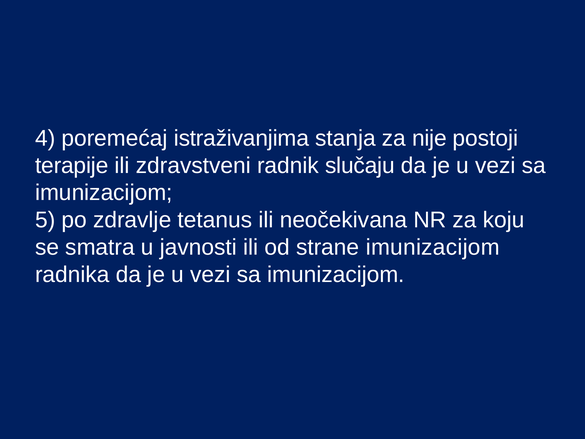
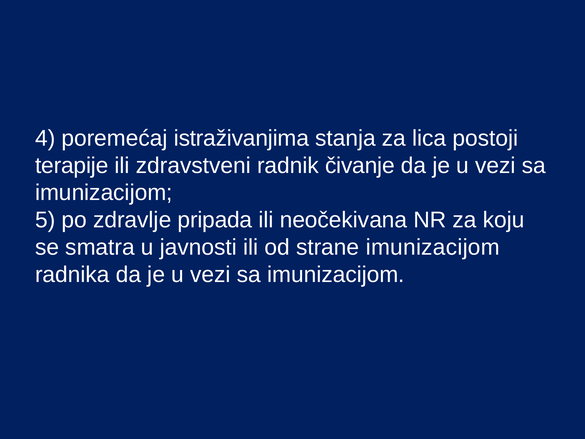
nije: nije -> lica (429, 138)
slučaju: slučaju -> čivanje (360, 165)
tetanus: tetanus -> pripada (215, 220)
